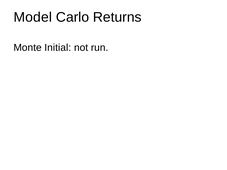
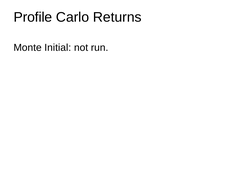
Model: Model -> Profile (33, 17)
